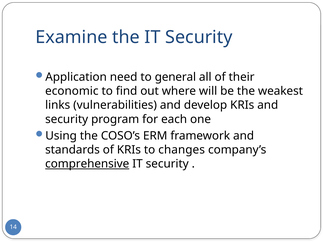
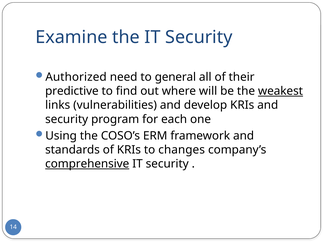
Application: Application -> Authorized (76, 77)
economic: economic -> predictive (72, 91)
weakest underline: none -> present (280, 91)
